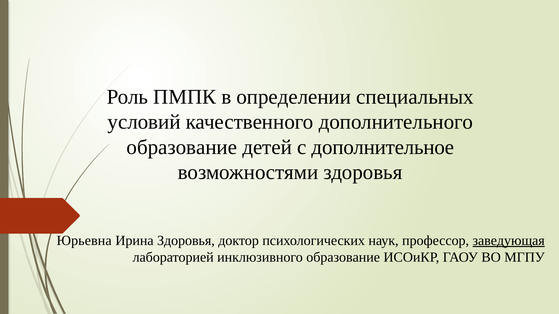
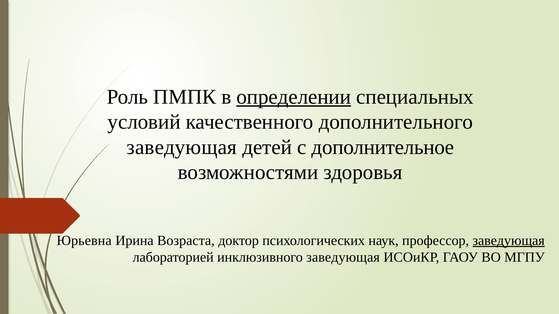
определении underline: none -> present (294, 97)
образование: образование -> заведующая (182, 147)
Ирина Здоровья: Здоровья -> Возраста (186, 241)
инклюзивного образование: образование -> заведующая (343, 258)
